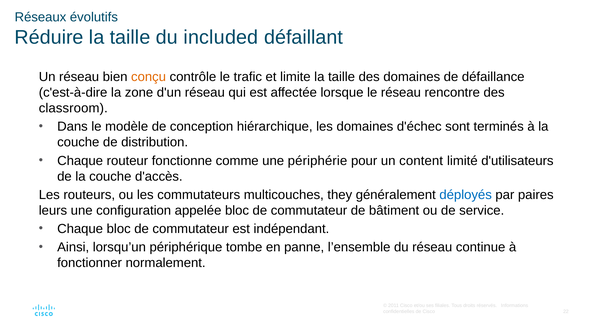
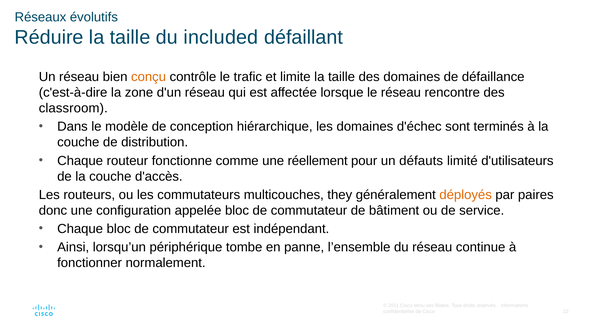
périphérie: périphérie -> réellement (318, 161)
content: content -> défauts (421, 161)
déployés colour: blue -> orange (466, 195)
leurs: leurs -> donc (53, 211)
